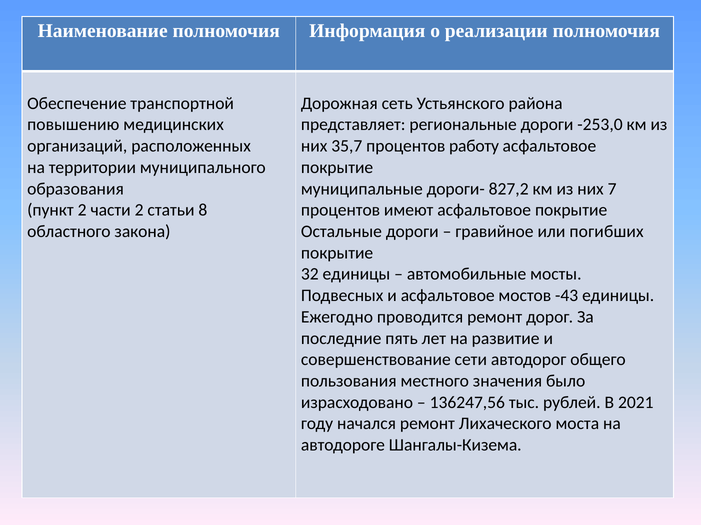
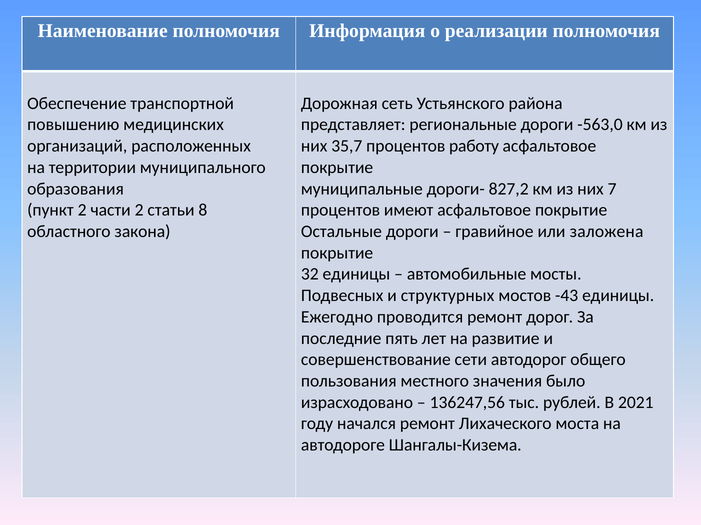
-253,0: -253,0 -> -563,0 (600, 125)
погибших: погибших -> заложена (607, 232)
и асфальтовое: асфальтовое -> структурных (448, 296)
